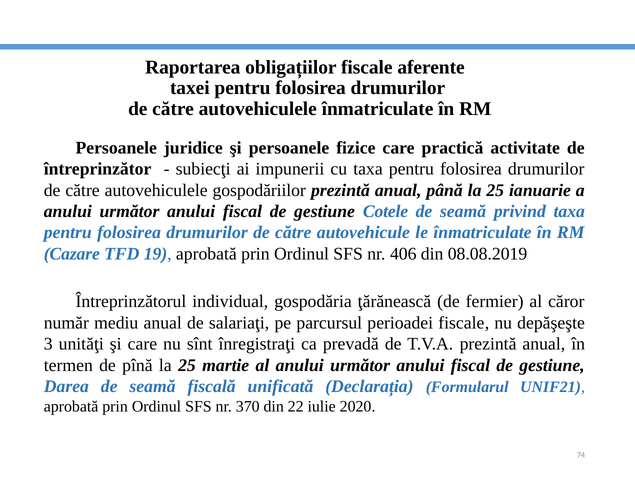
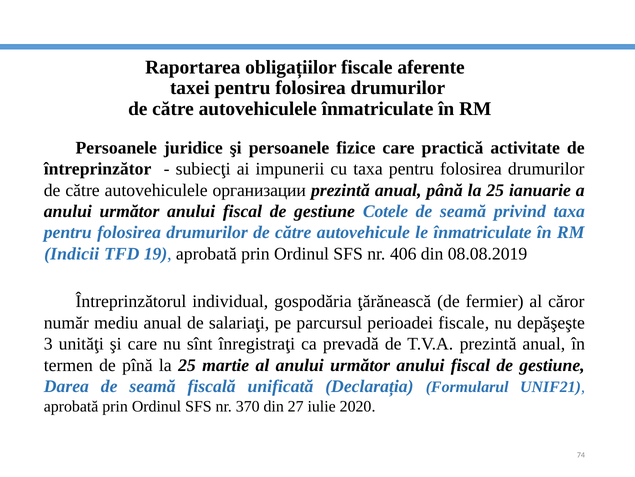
gospodăriilor: gospodăriilor -> организации (259, 190)
Cazare: Cazare -> Indicii (72, 253)
22: 22 -> 27 (296, 406)
